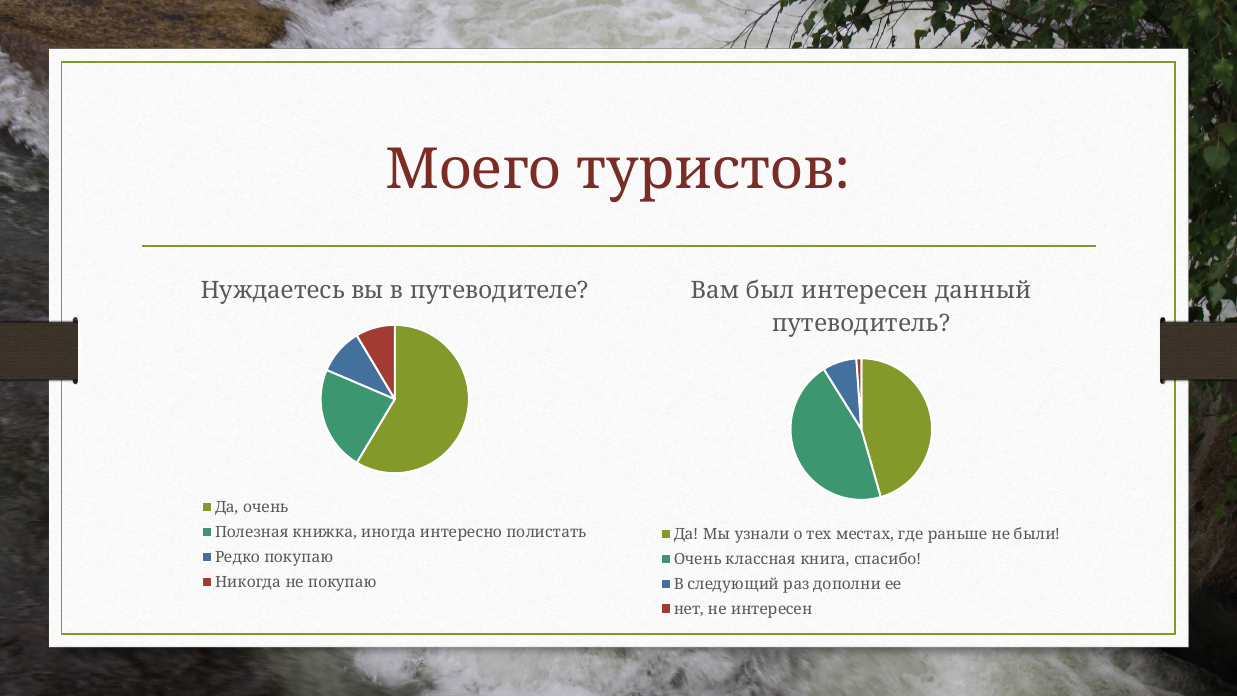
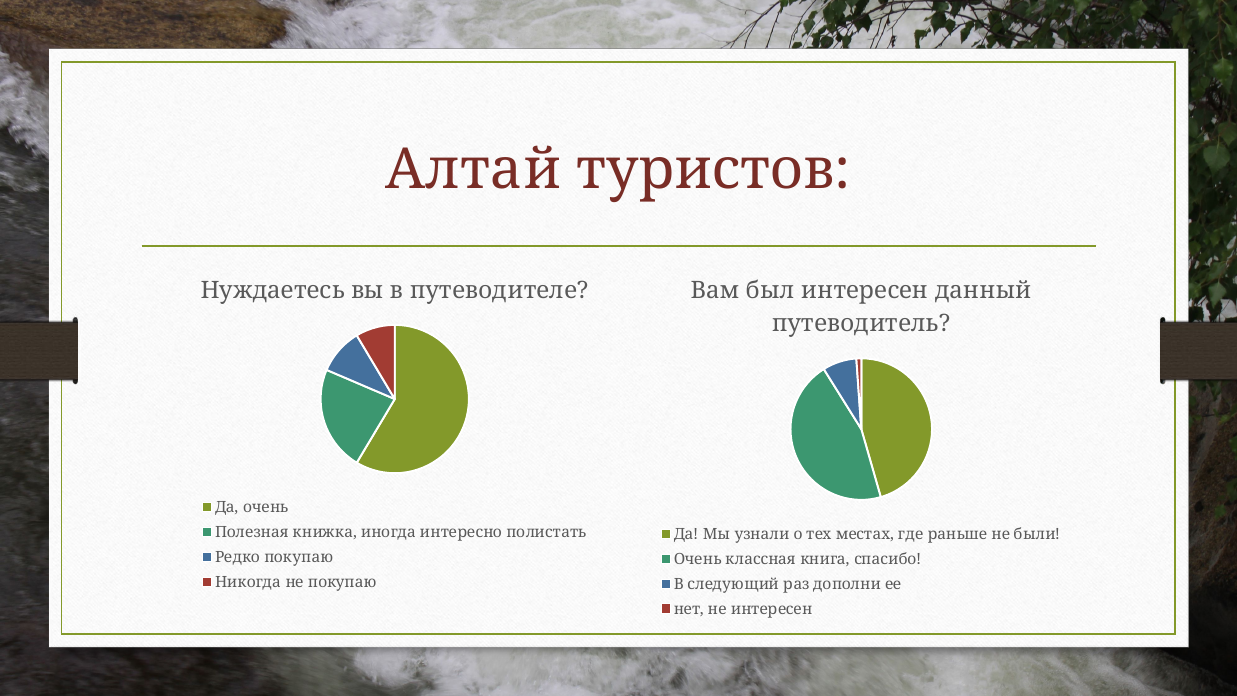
Моего: Моего -> Алтай (473, 170)
